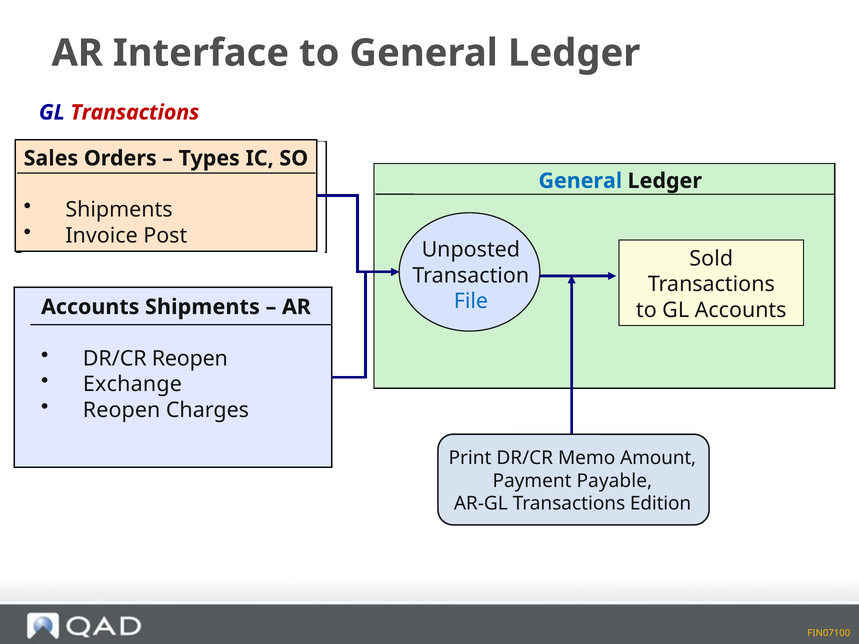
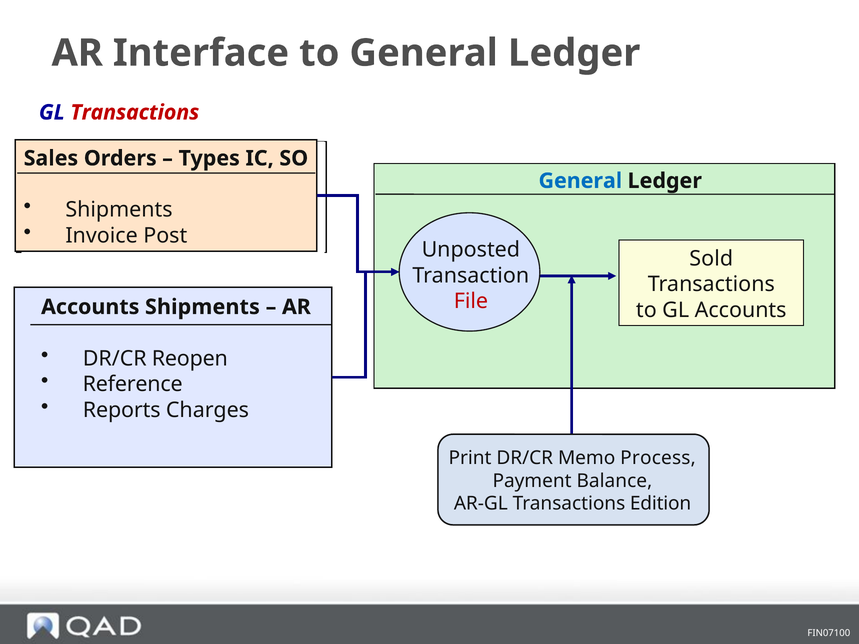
File colour: blue -> red (471, 302)
Exchange: Exchange -> Reference (133, 384)
Reopen: Reopen -> Reports (122, 410)
Amount: Amount -> Process (658, 458)
Payable: Payable -> Balance (614, 481)
FIN07100 colour: yellow -> white (829, 633)
